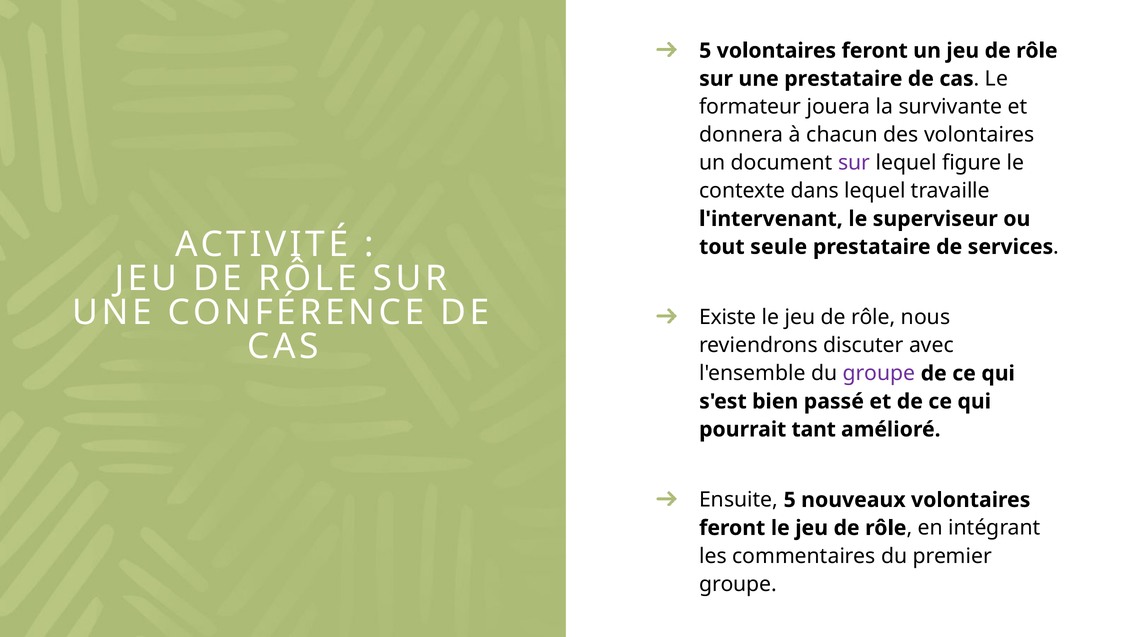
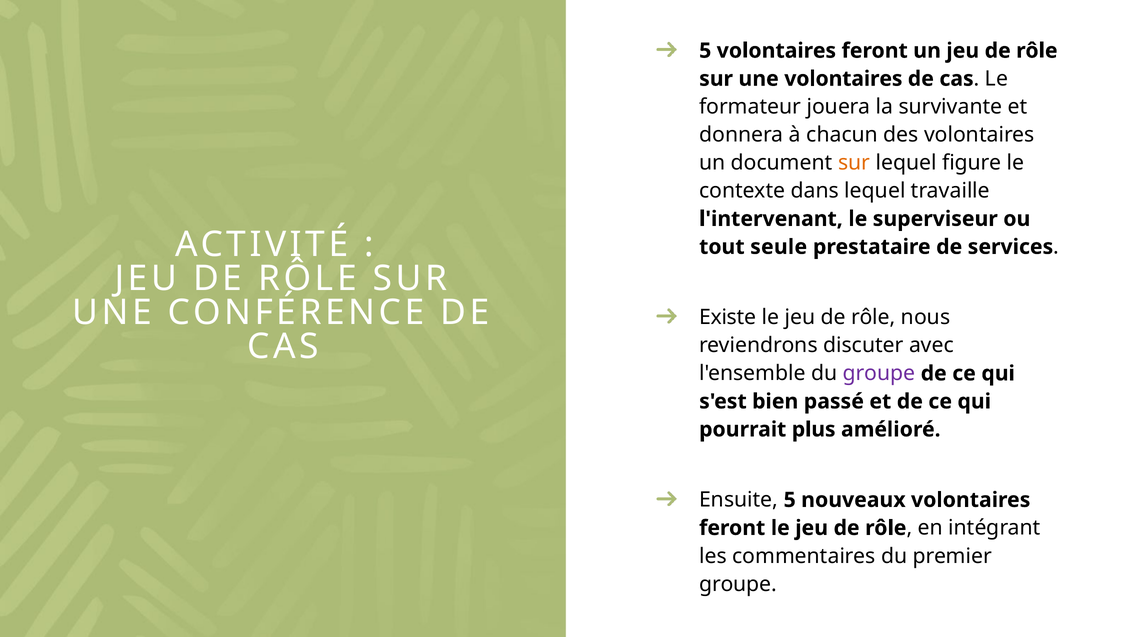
une prestataire: prestataire -> volontaires (843, 79)
sur colour: purple -> orange (854, 163)
tant: tant -> plus (814, 429)
